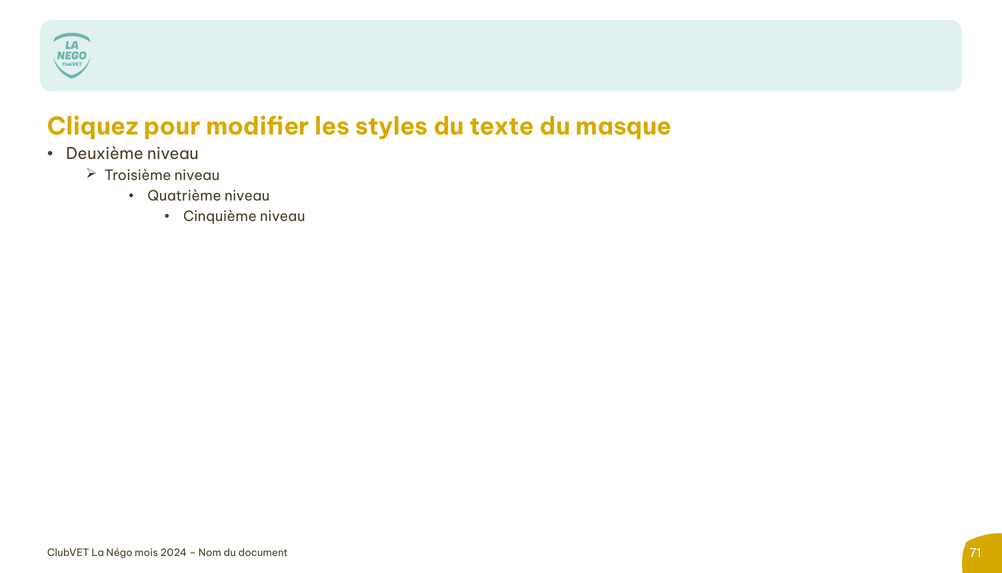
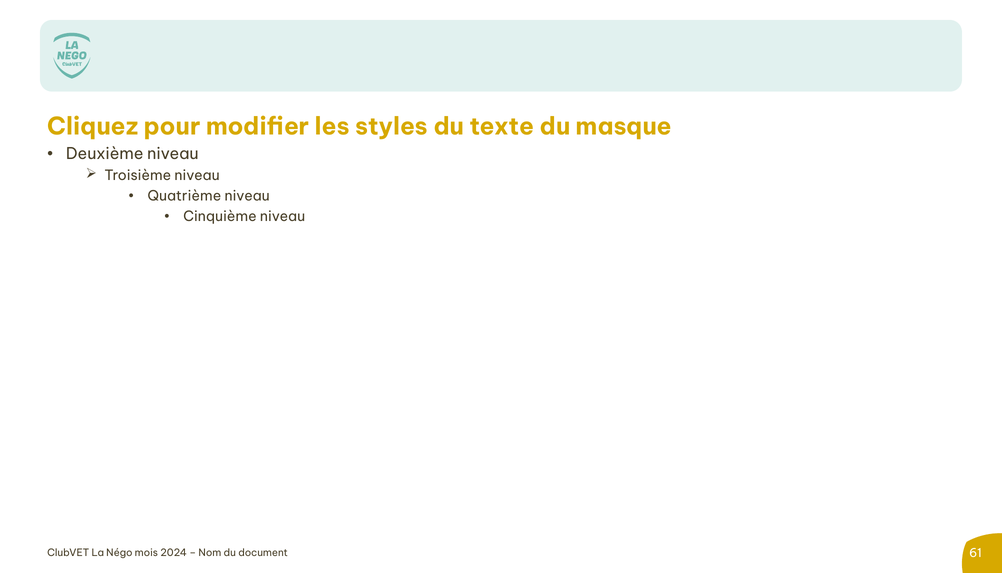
71: 71 -> 61 (975, 553)
